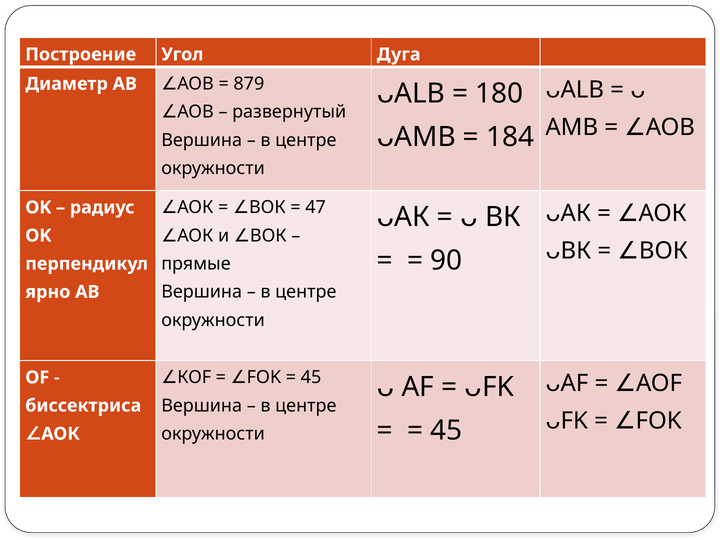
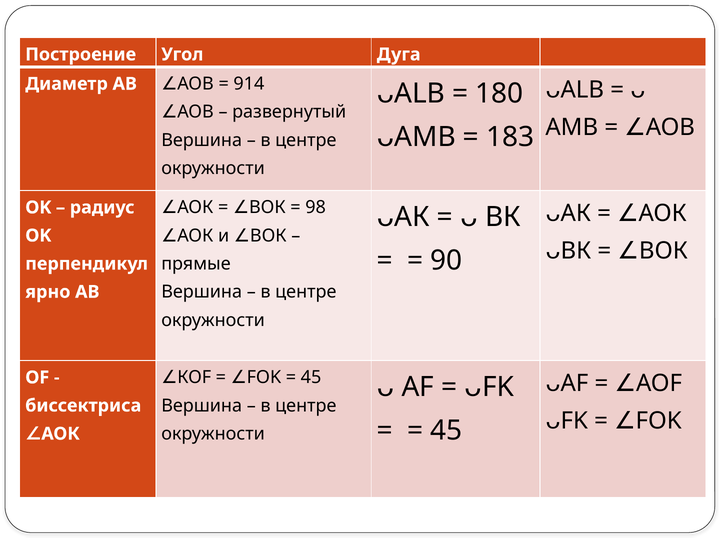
879: 879 -> 914 (249, 84)
184: 184 -> 183 (510, 137)
47: 47 -> 98 (316, 207)
